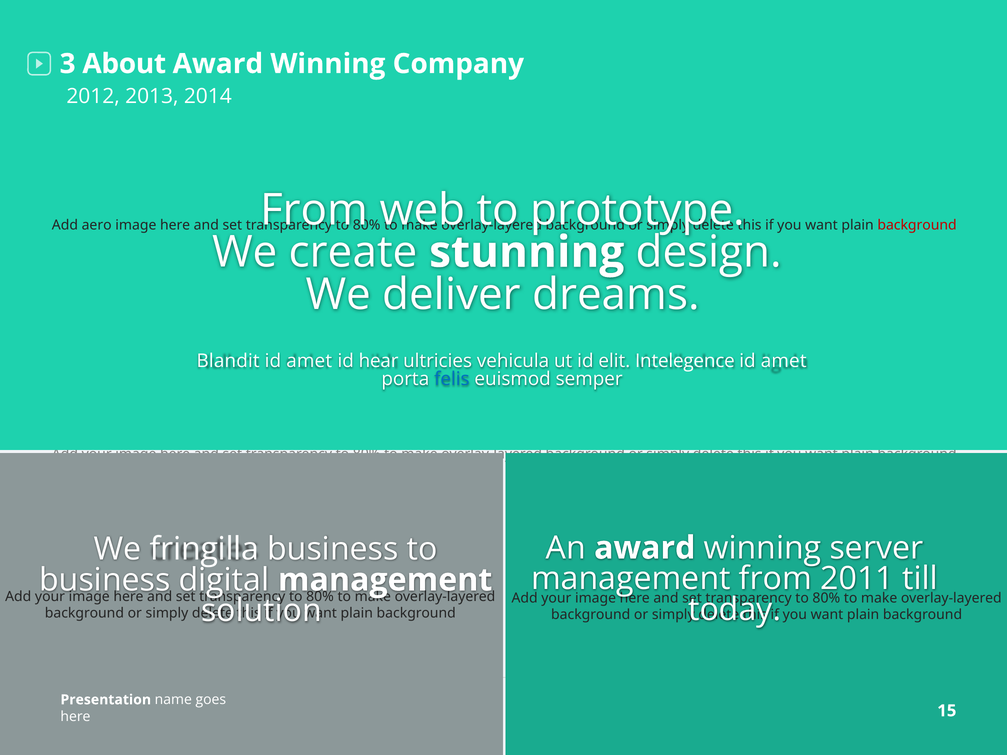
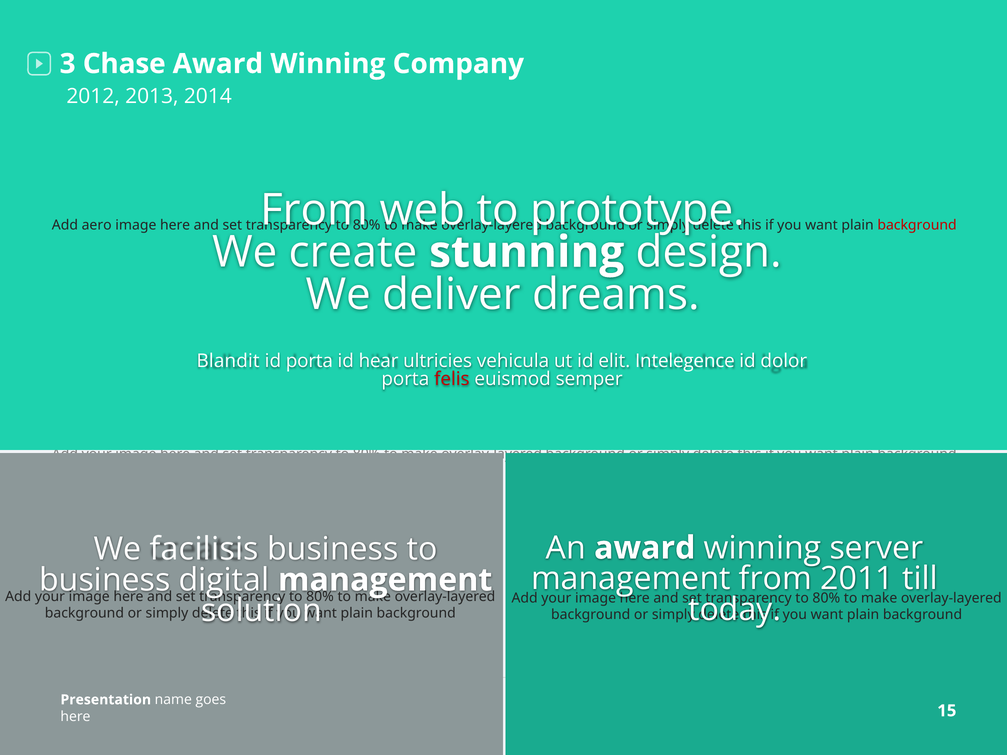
About: About -> Chase (124, 64)
amet: amet -> porta (309, 361)
amet: amet -> dolor (784, 361)
felis colour: blue -> red (452, 379)
fringilla: fringilla -> facilisis (204, 549)
